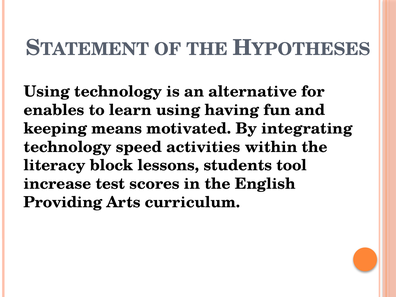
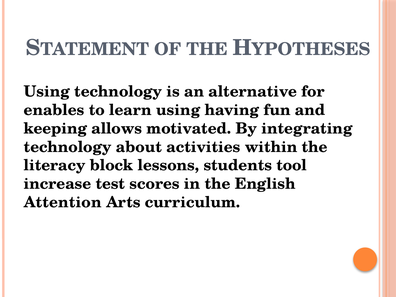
means: means -> allows (117, 128)
speed: speed -> about (139, 147)
Providing: Providing -> Attention (63, 202)
